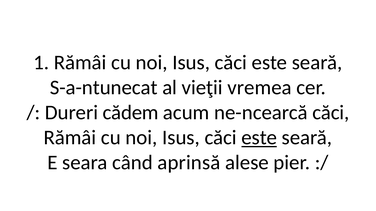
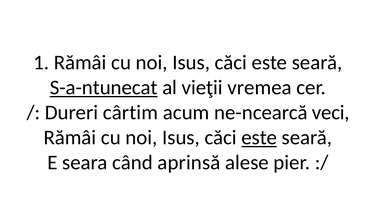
S-a-ntunecat underline: none -> present (104, 88)
cădem: cădem -> cârtim (130, 113)
ne-ncearcă căci: căci -> veci (331, 113)
